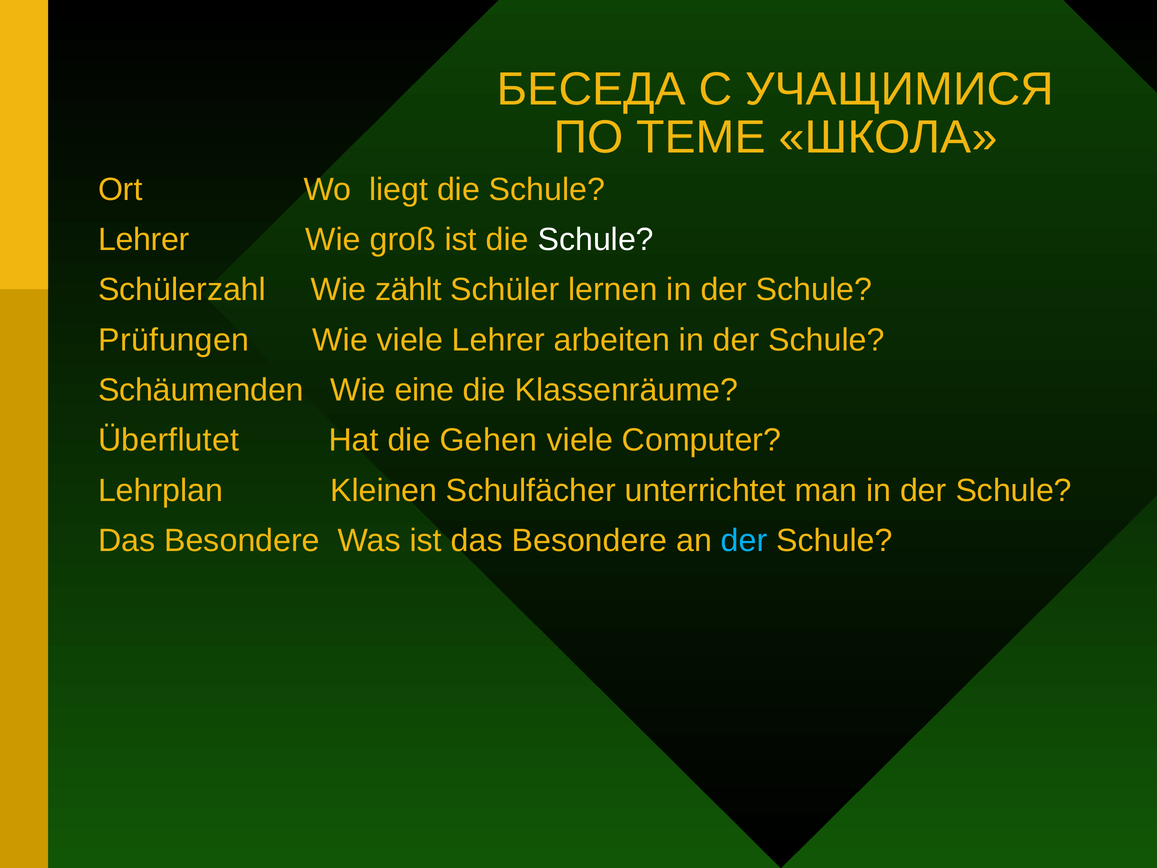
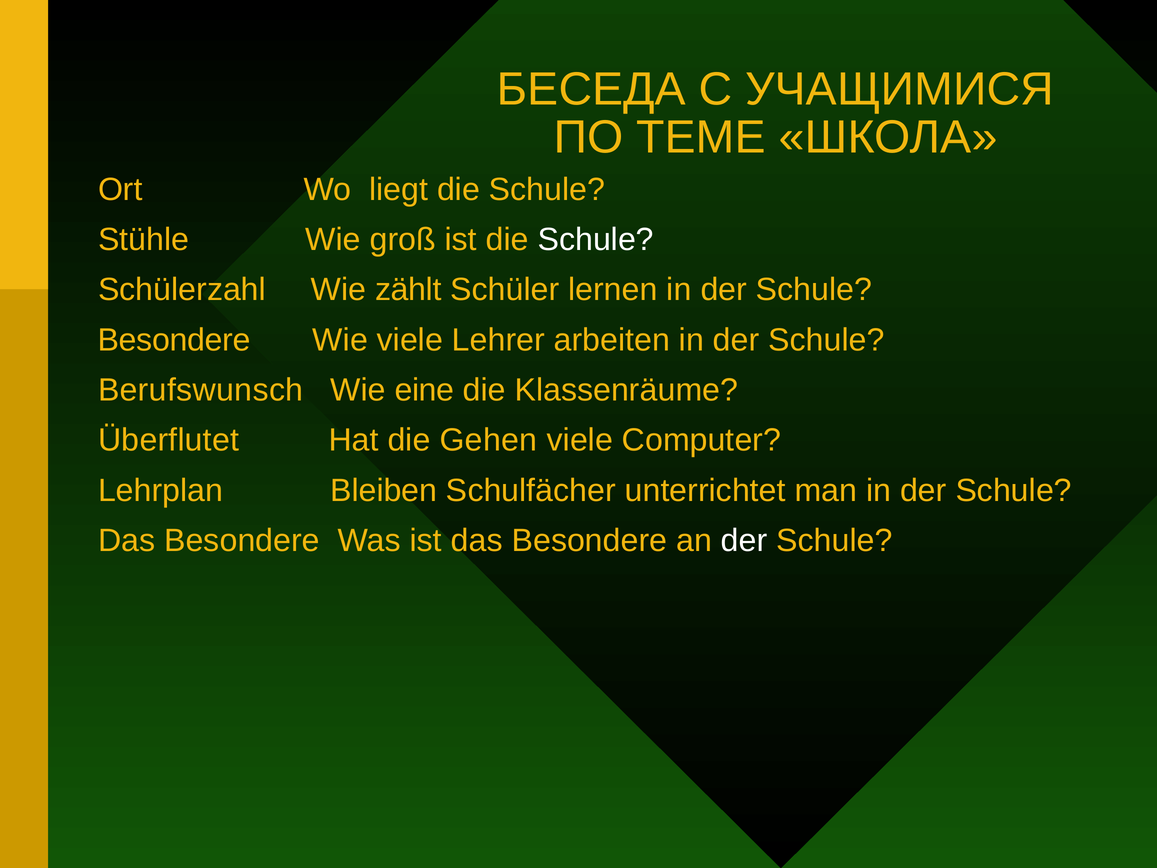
Lehrer: Lehrer -> Stühle (144, 240)
Prüfungen: Prüfungen -> Besondere (174, 340)
Schäumenden: Schäumenden -> Berufswunsch (201, 390)
Kleinen: Kleinen -> Bleiben (384, 490)
der colour: light blue -> white (744, 541)
